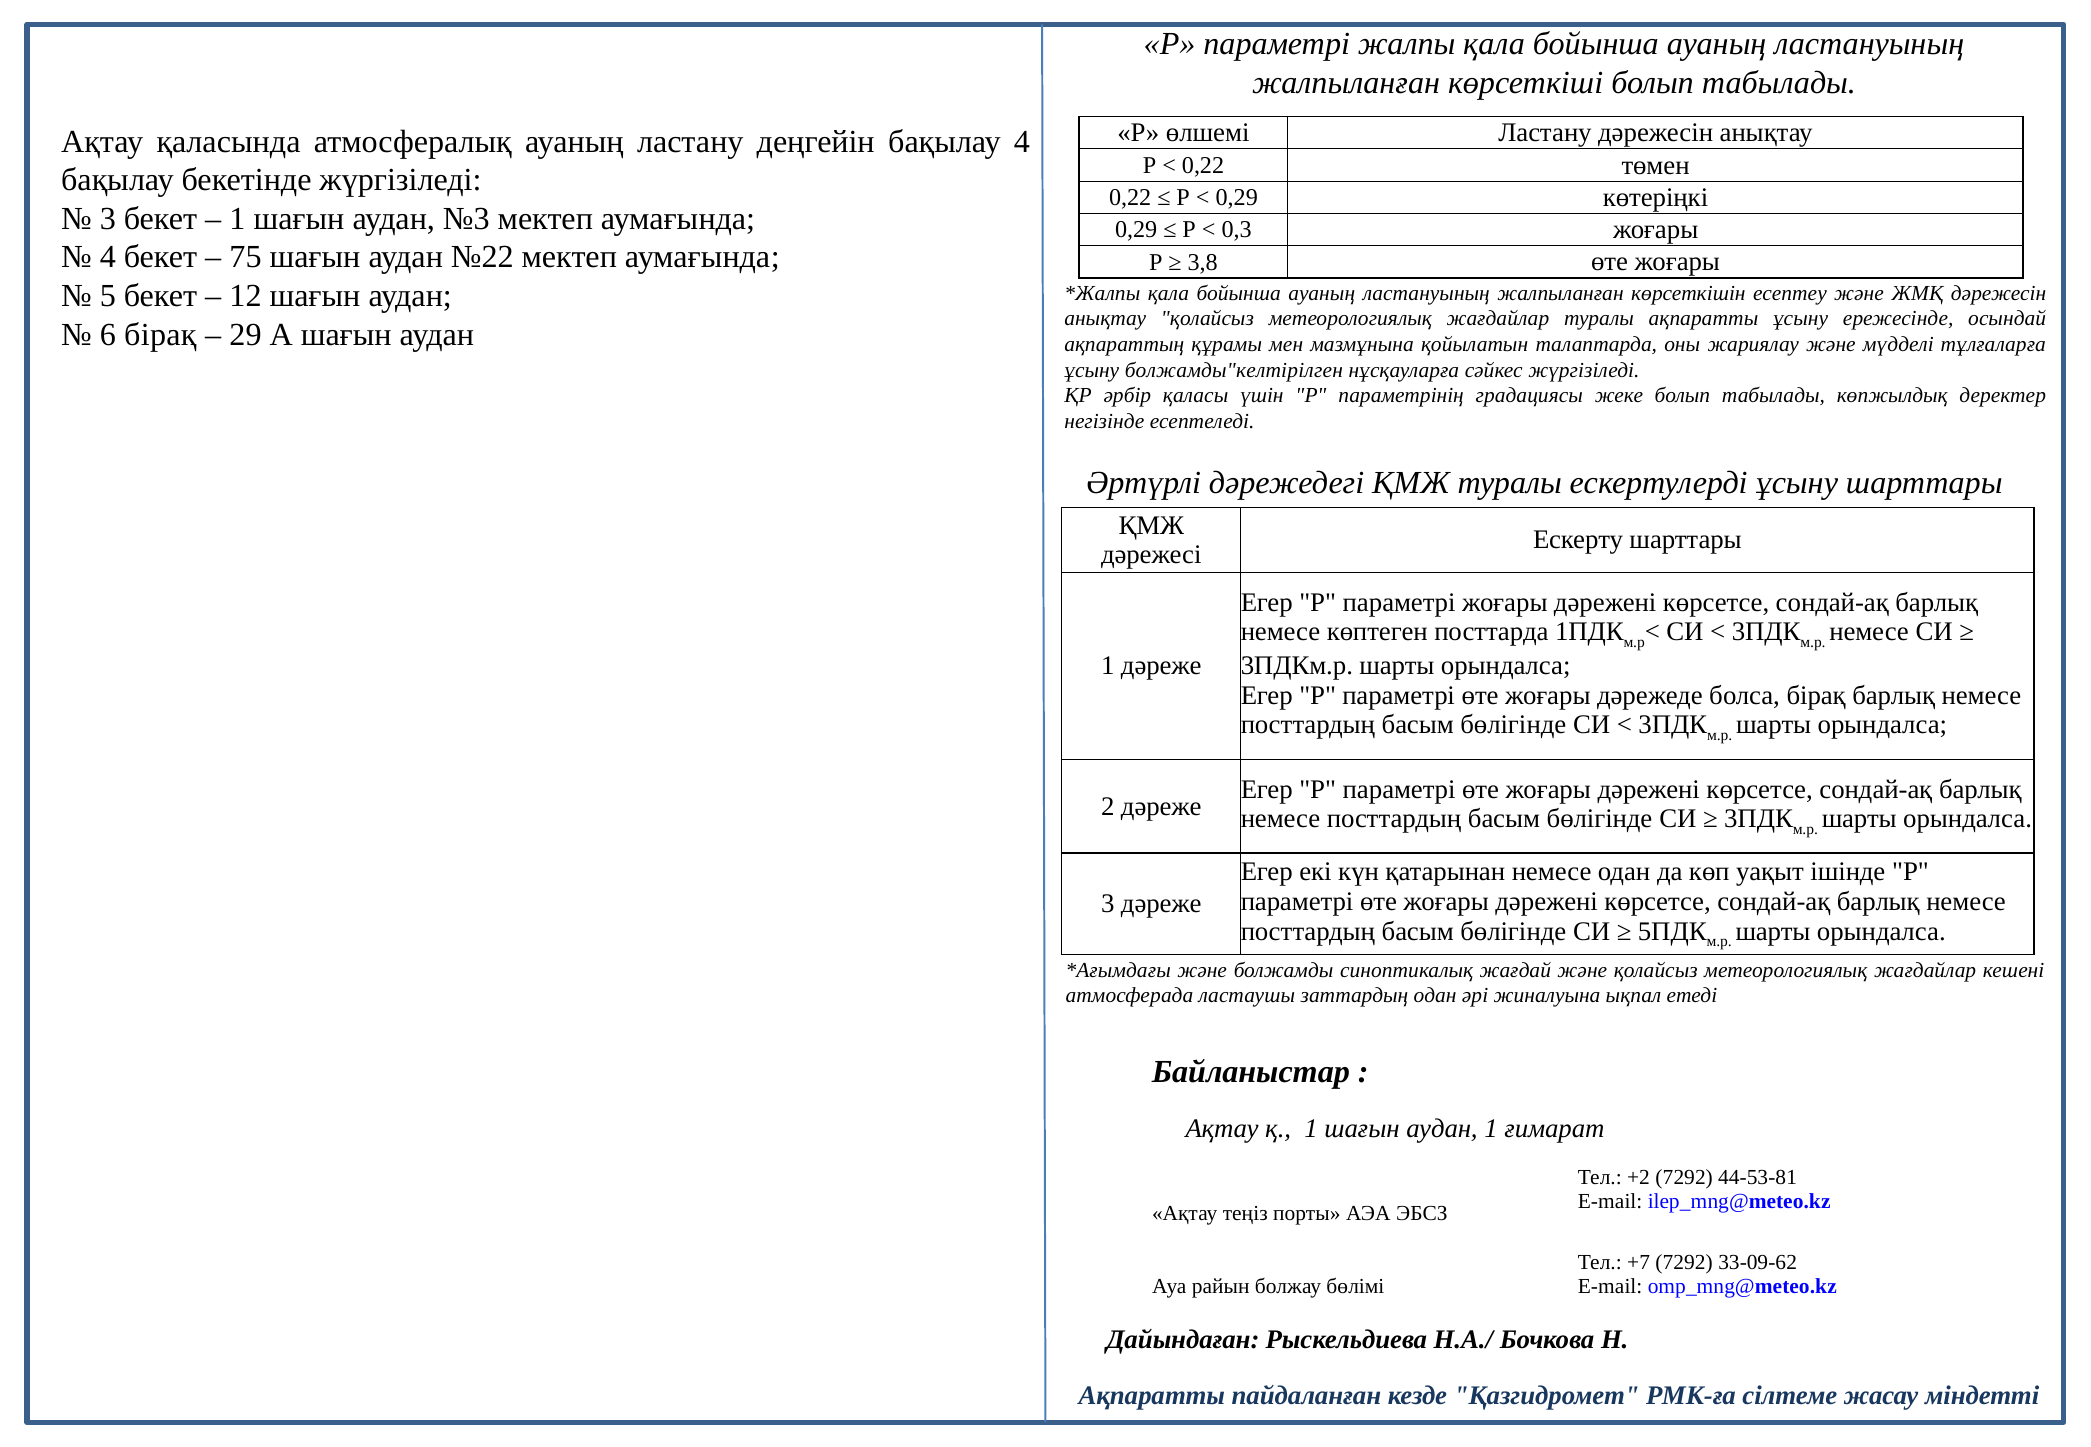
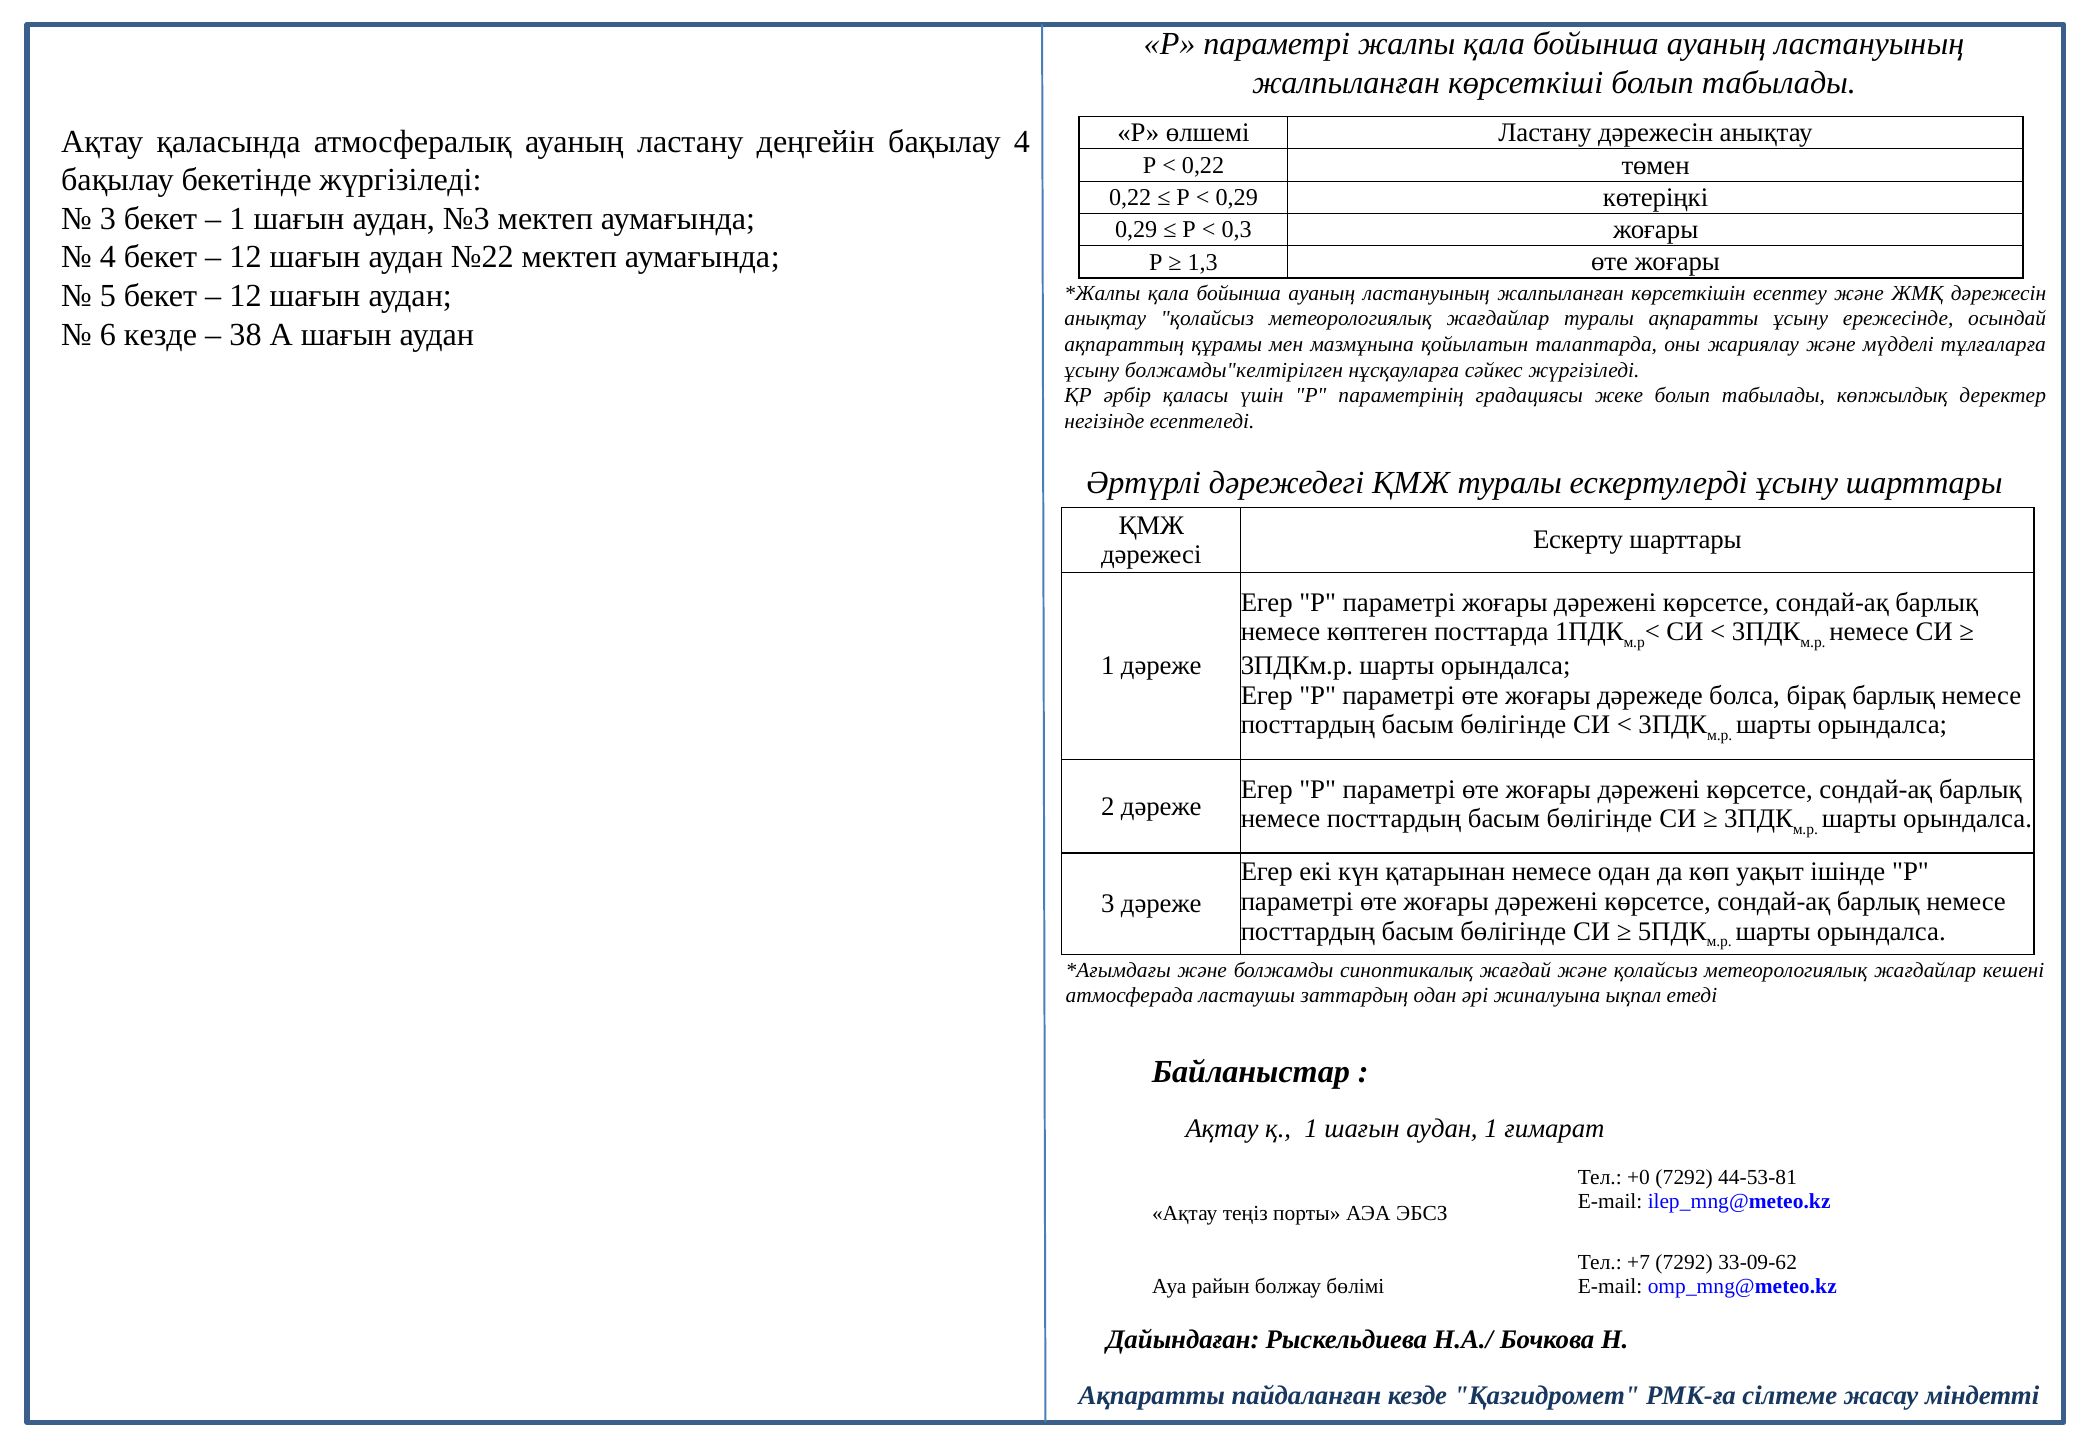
75: 75 -> 12 (246, 257)
3,8: 3,8 -> 1,3 (1203, 262)
6 бірақ: бірақ -> кезде (161, 335)
29: 29 -> 38 (246, 335)
+2: +2 -> +0 (1639, 1178)
